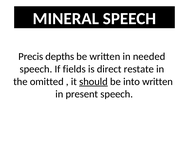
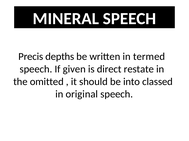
needed: needed -> termed (149, 57)
fields: fields -> given (74, 69)
should underline: present -> none (93, 82)
into written: written -> classed (157, 82)
present: present -> original (82, 95)
